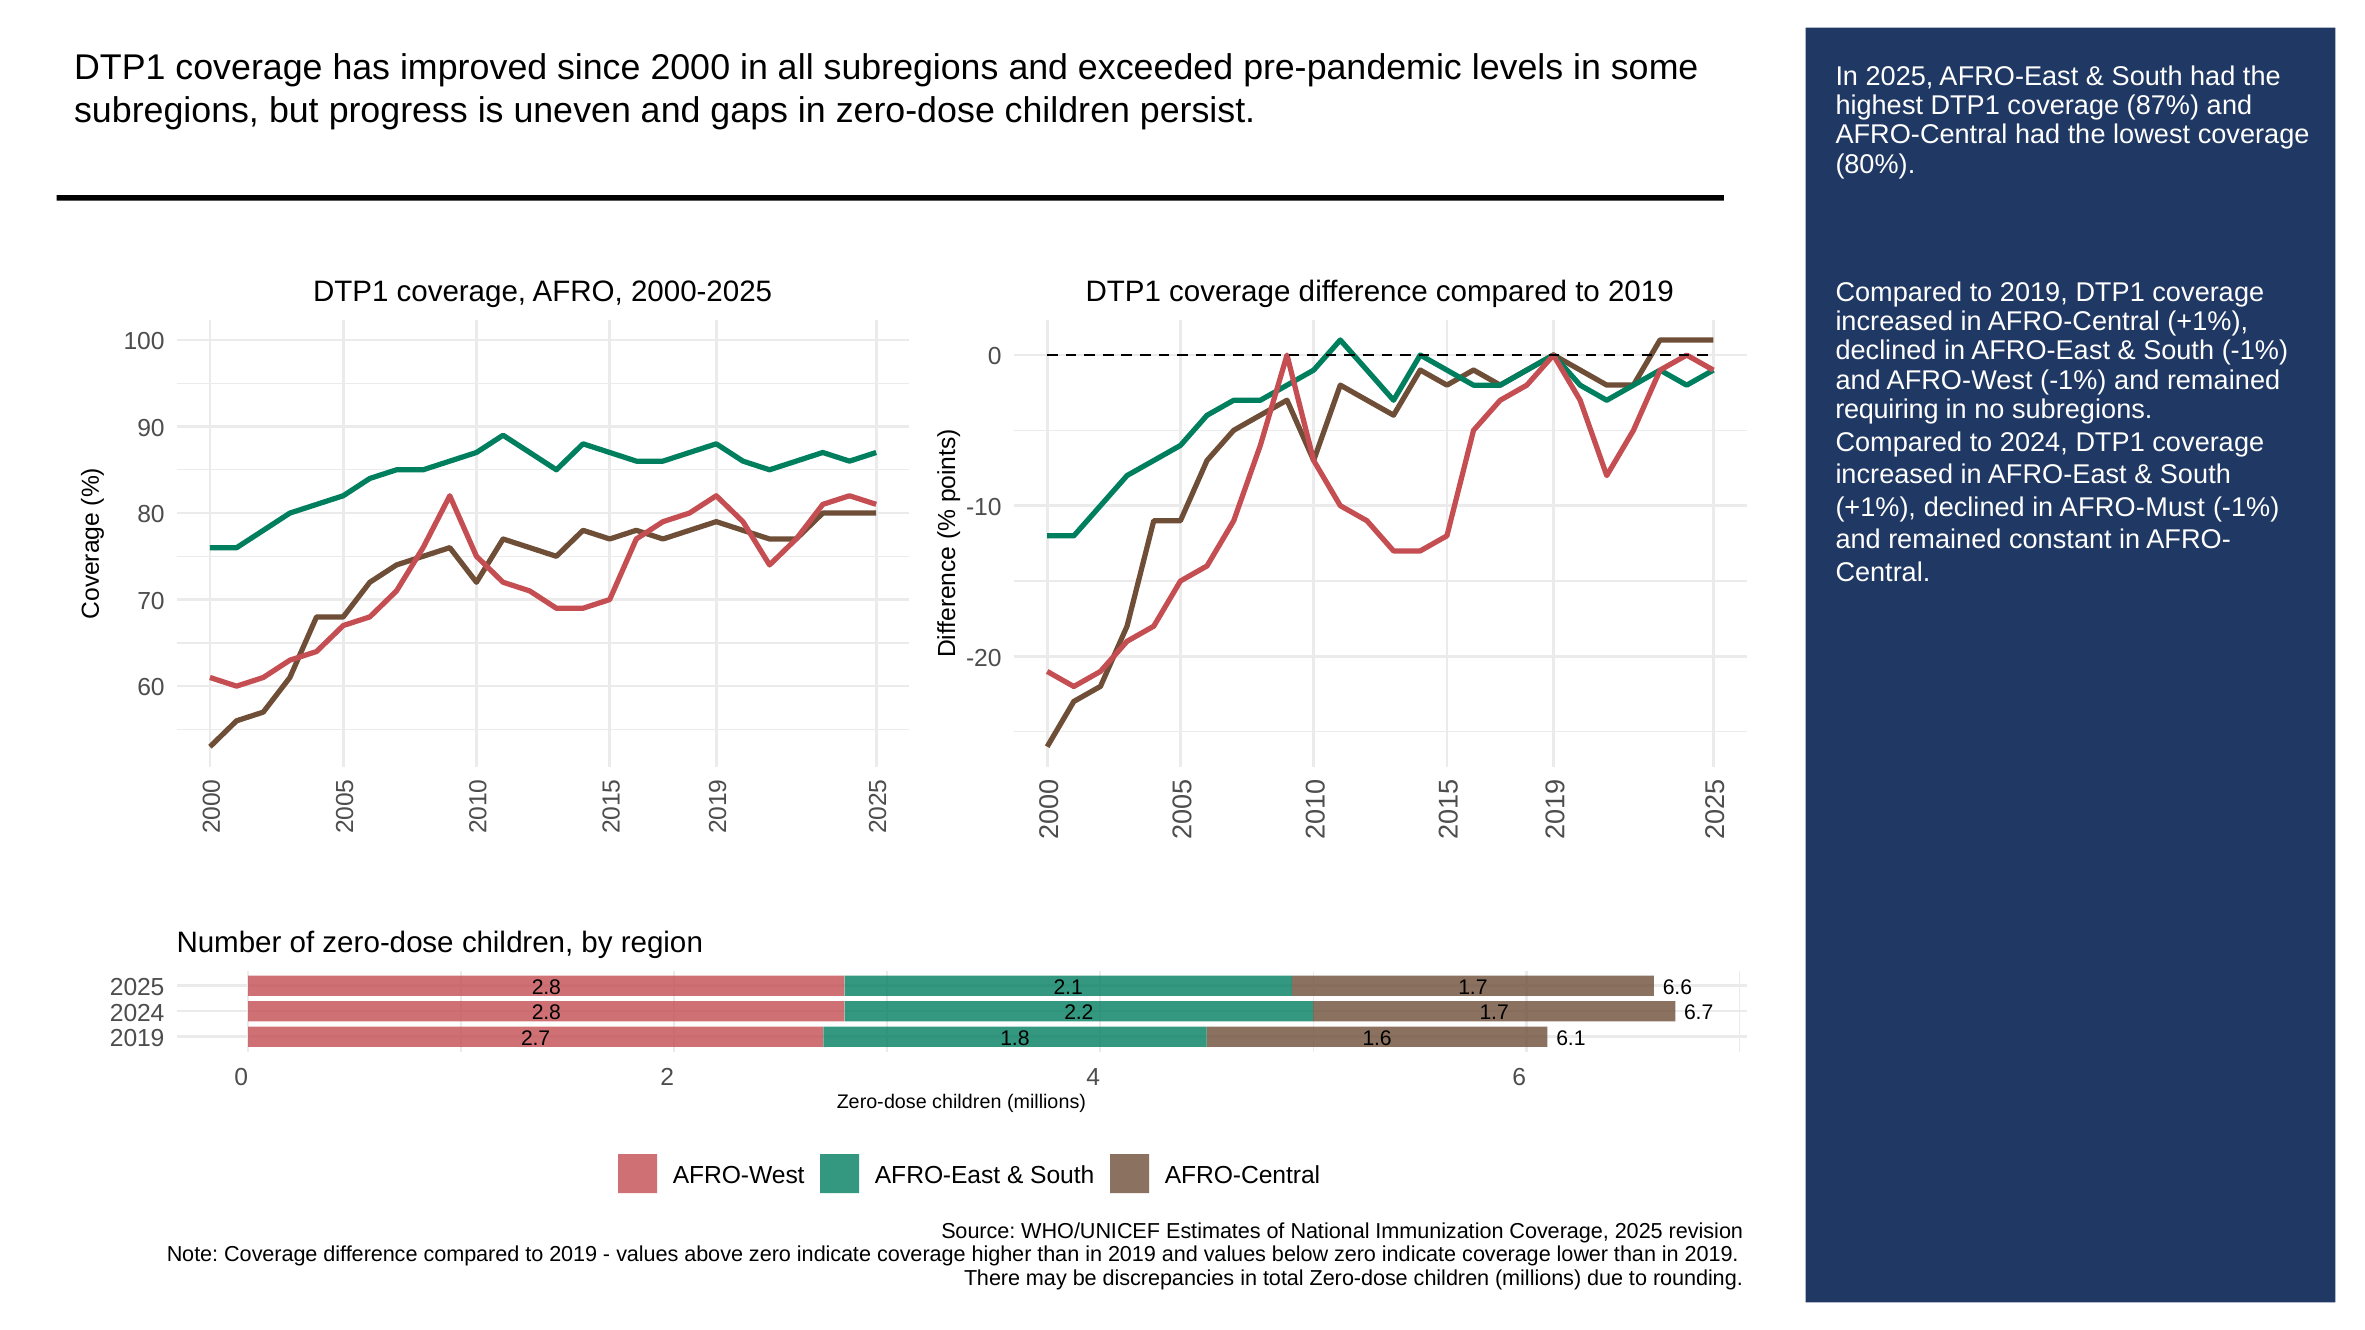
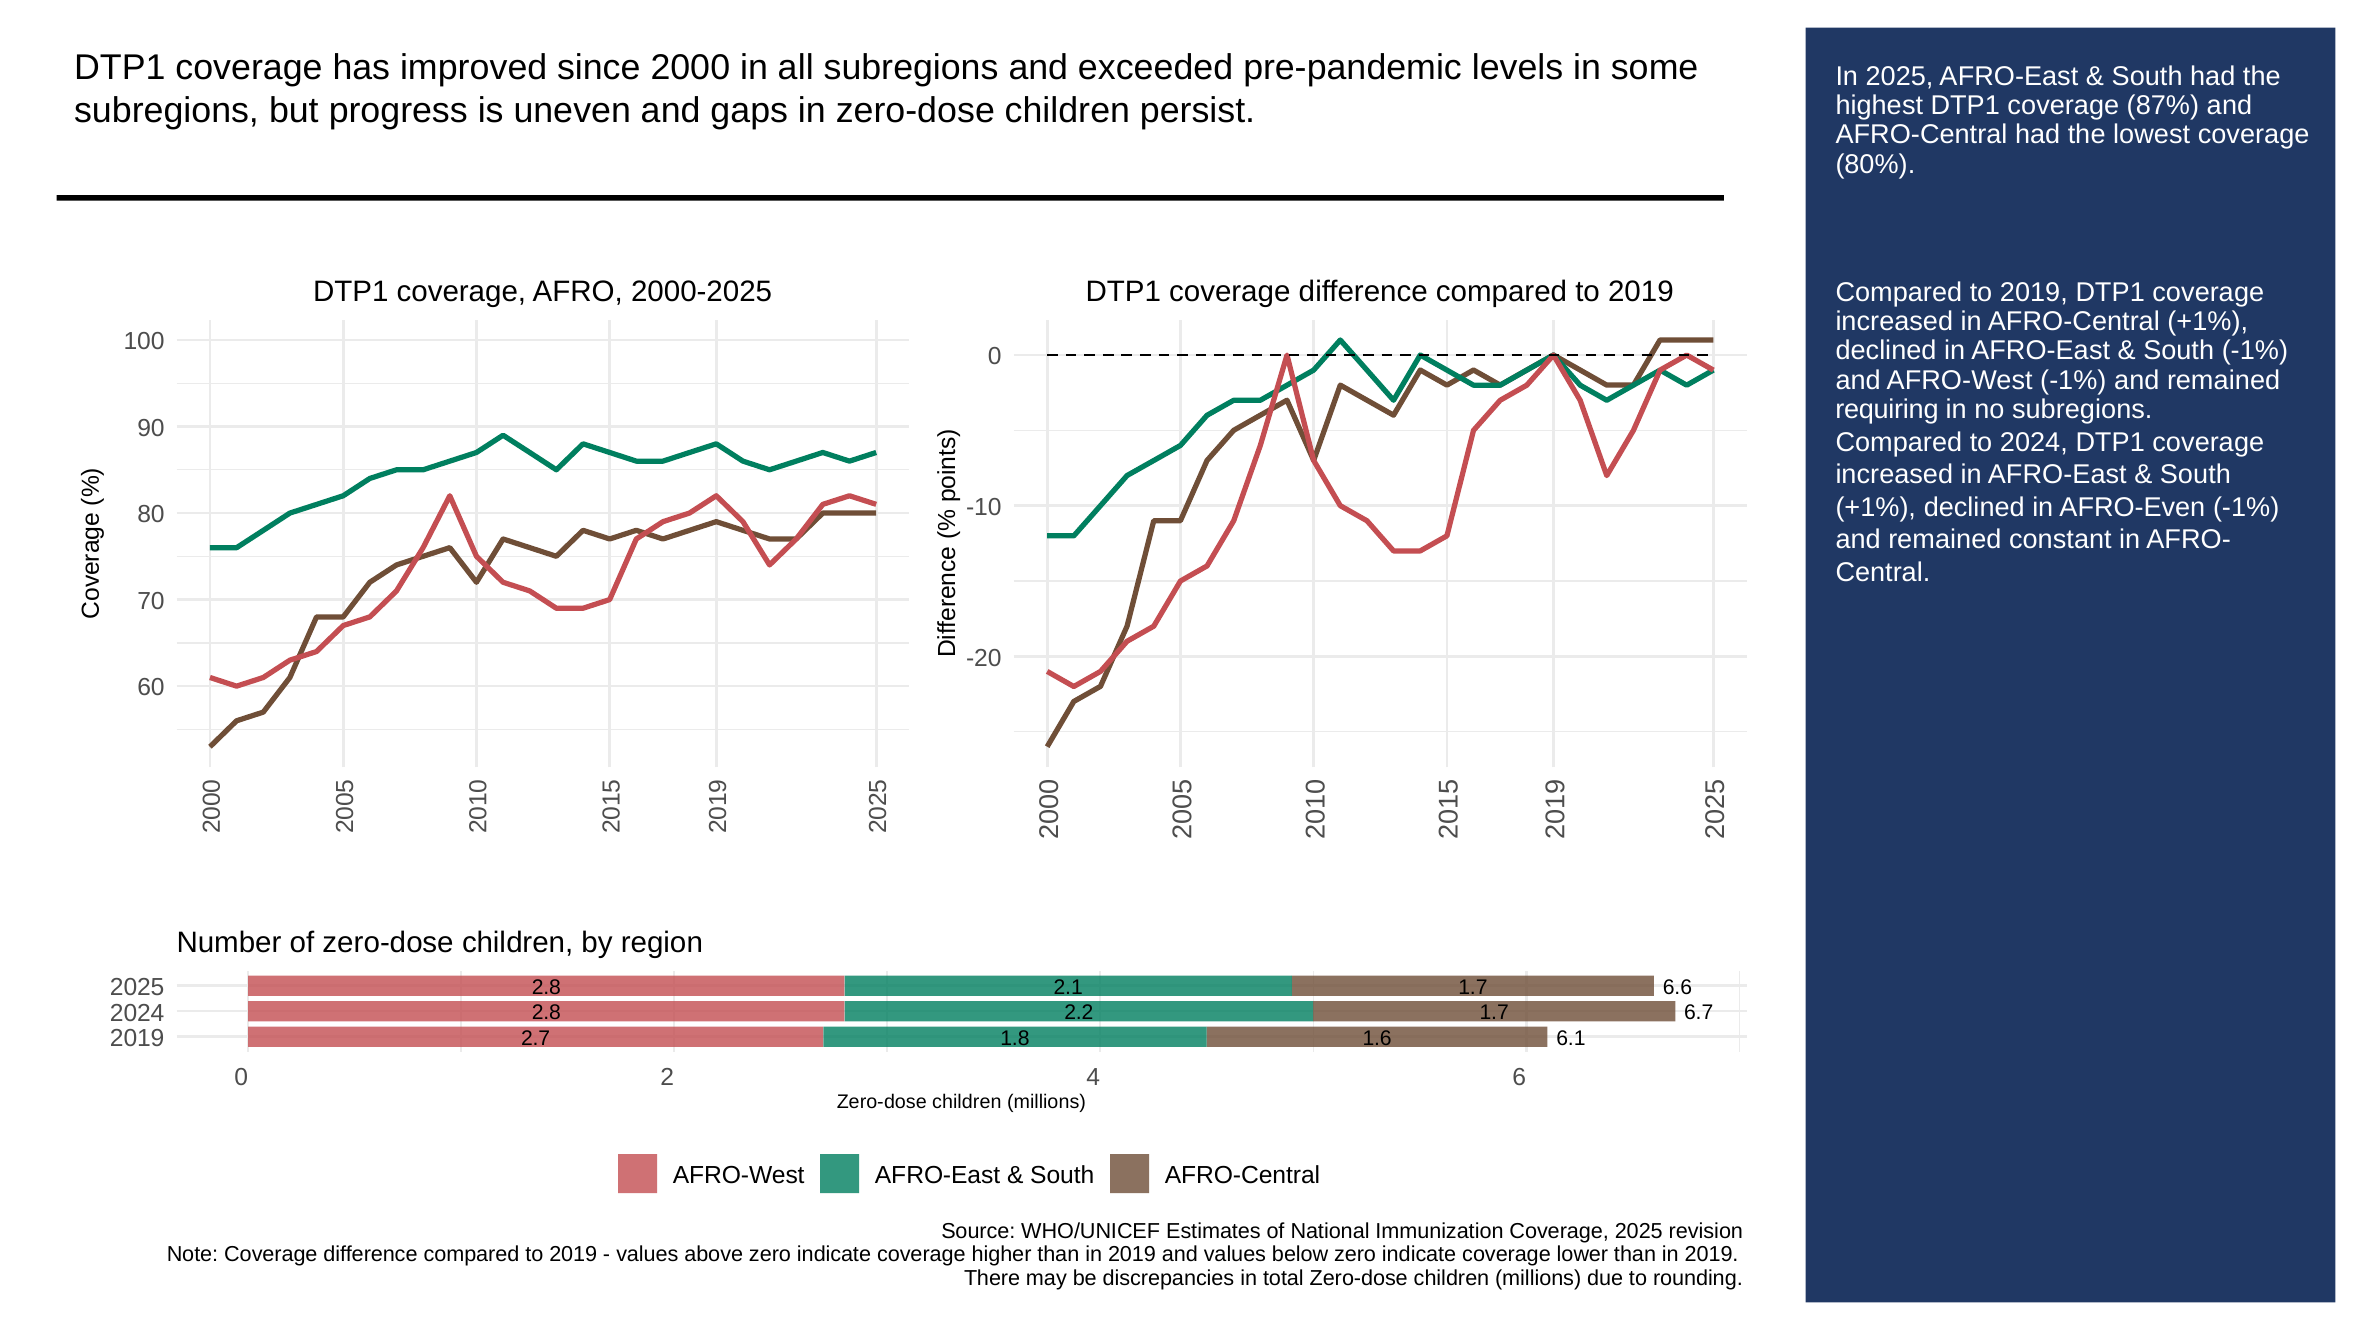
AFRO-Must: AFRO-Must -> AFRO-Even (2132, 508)
